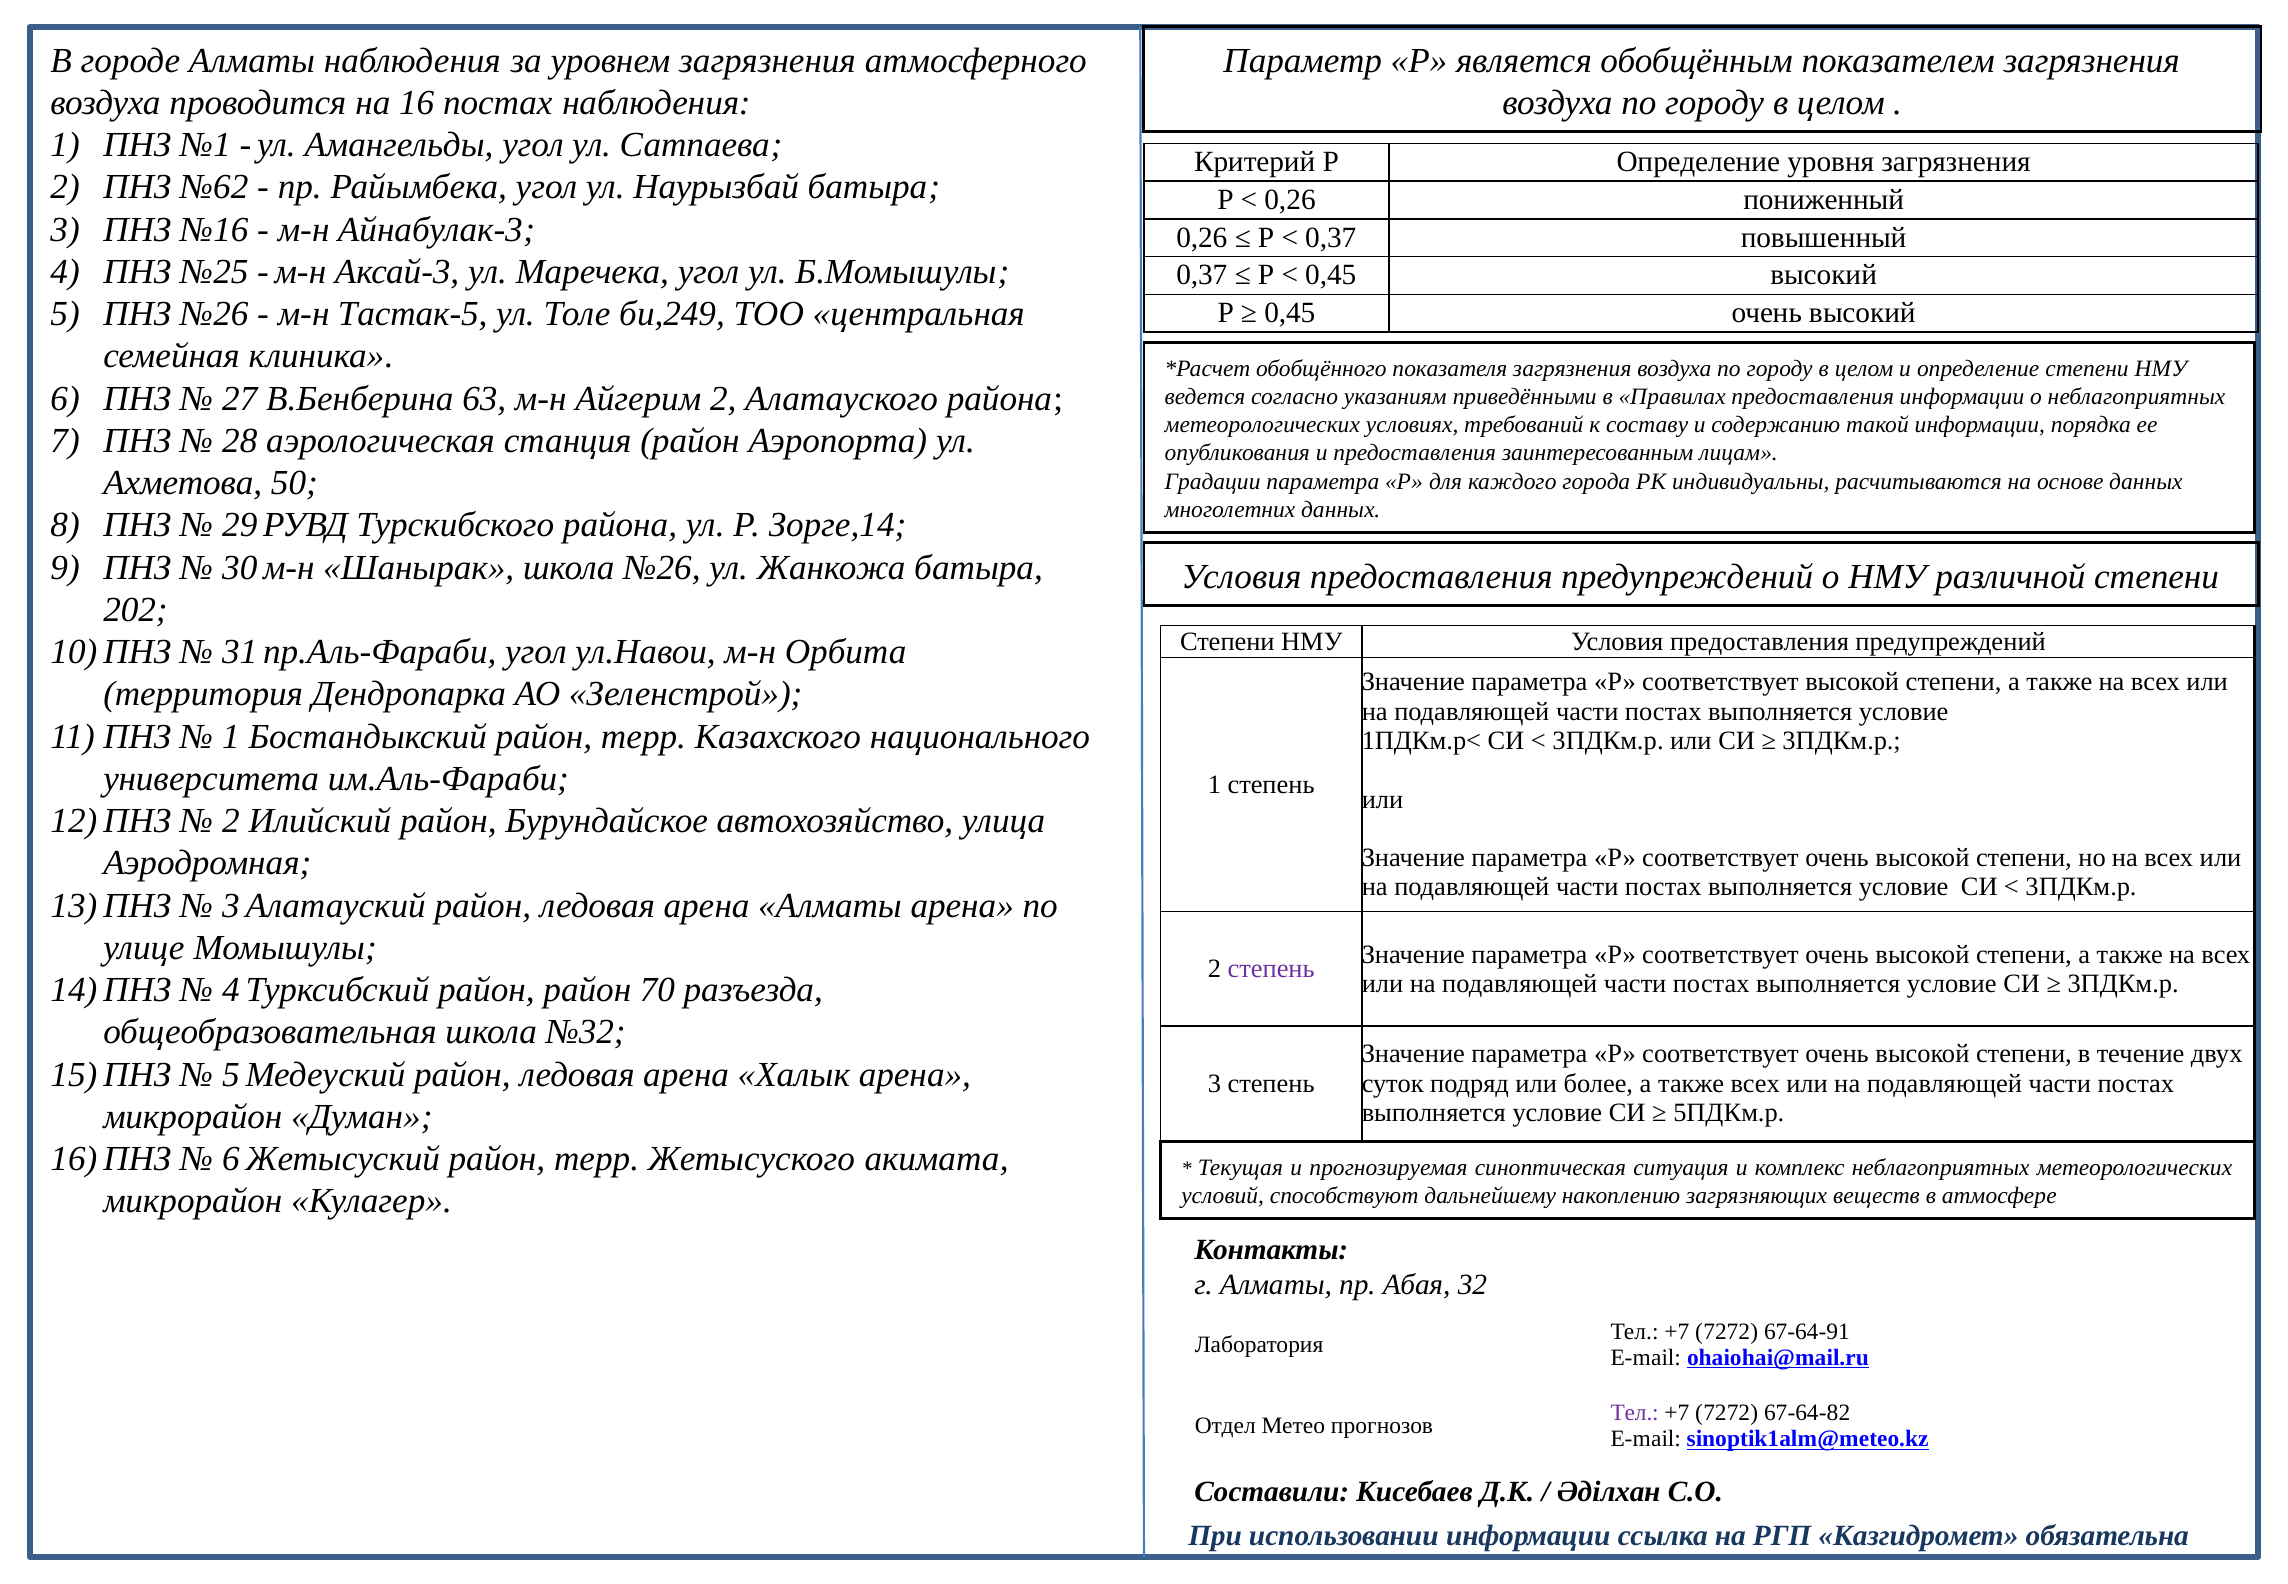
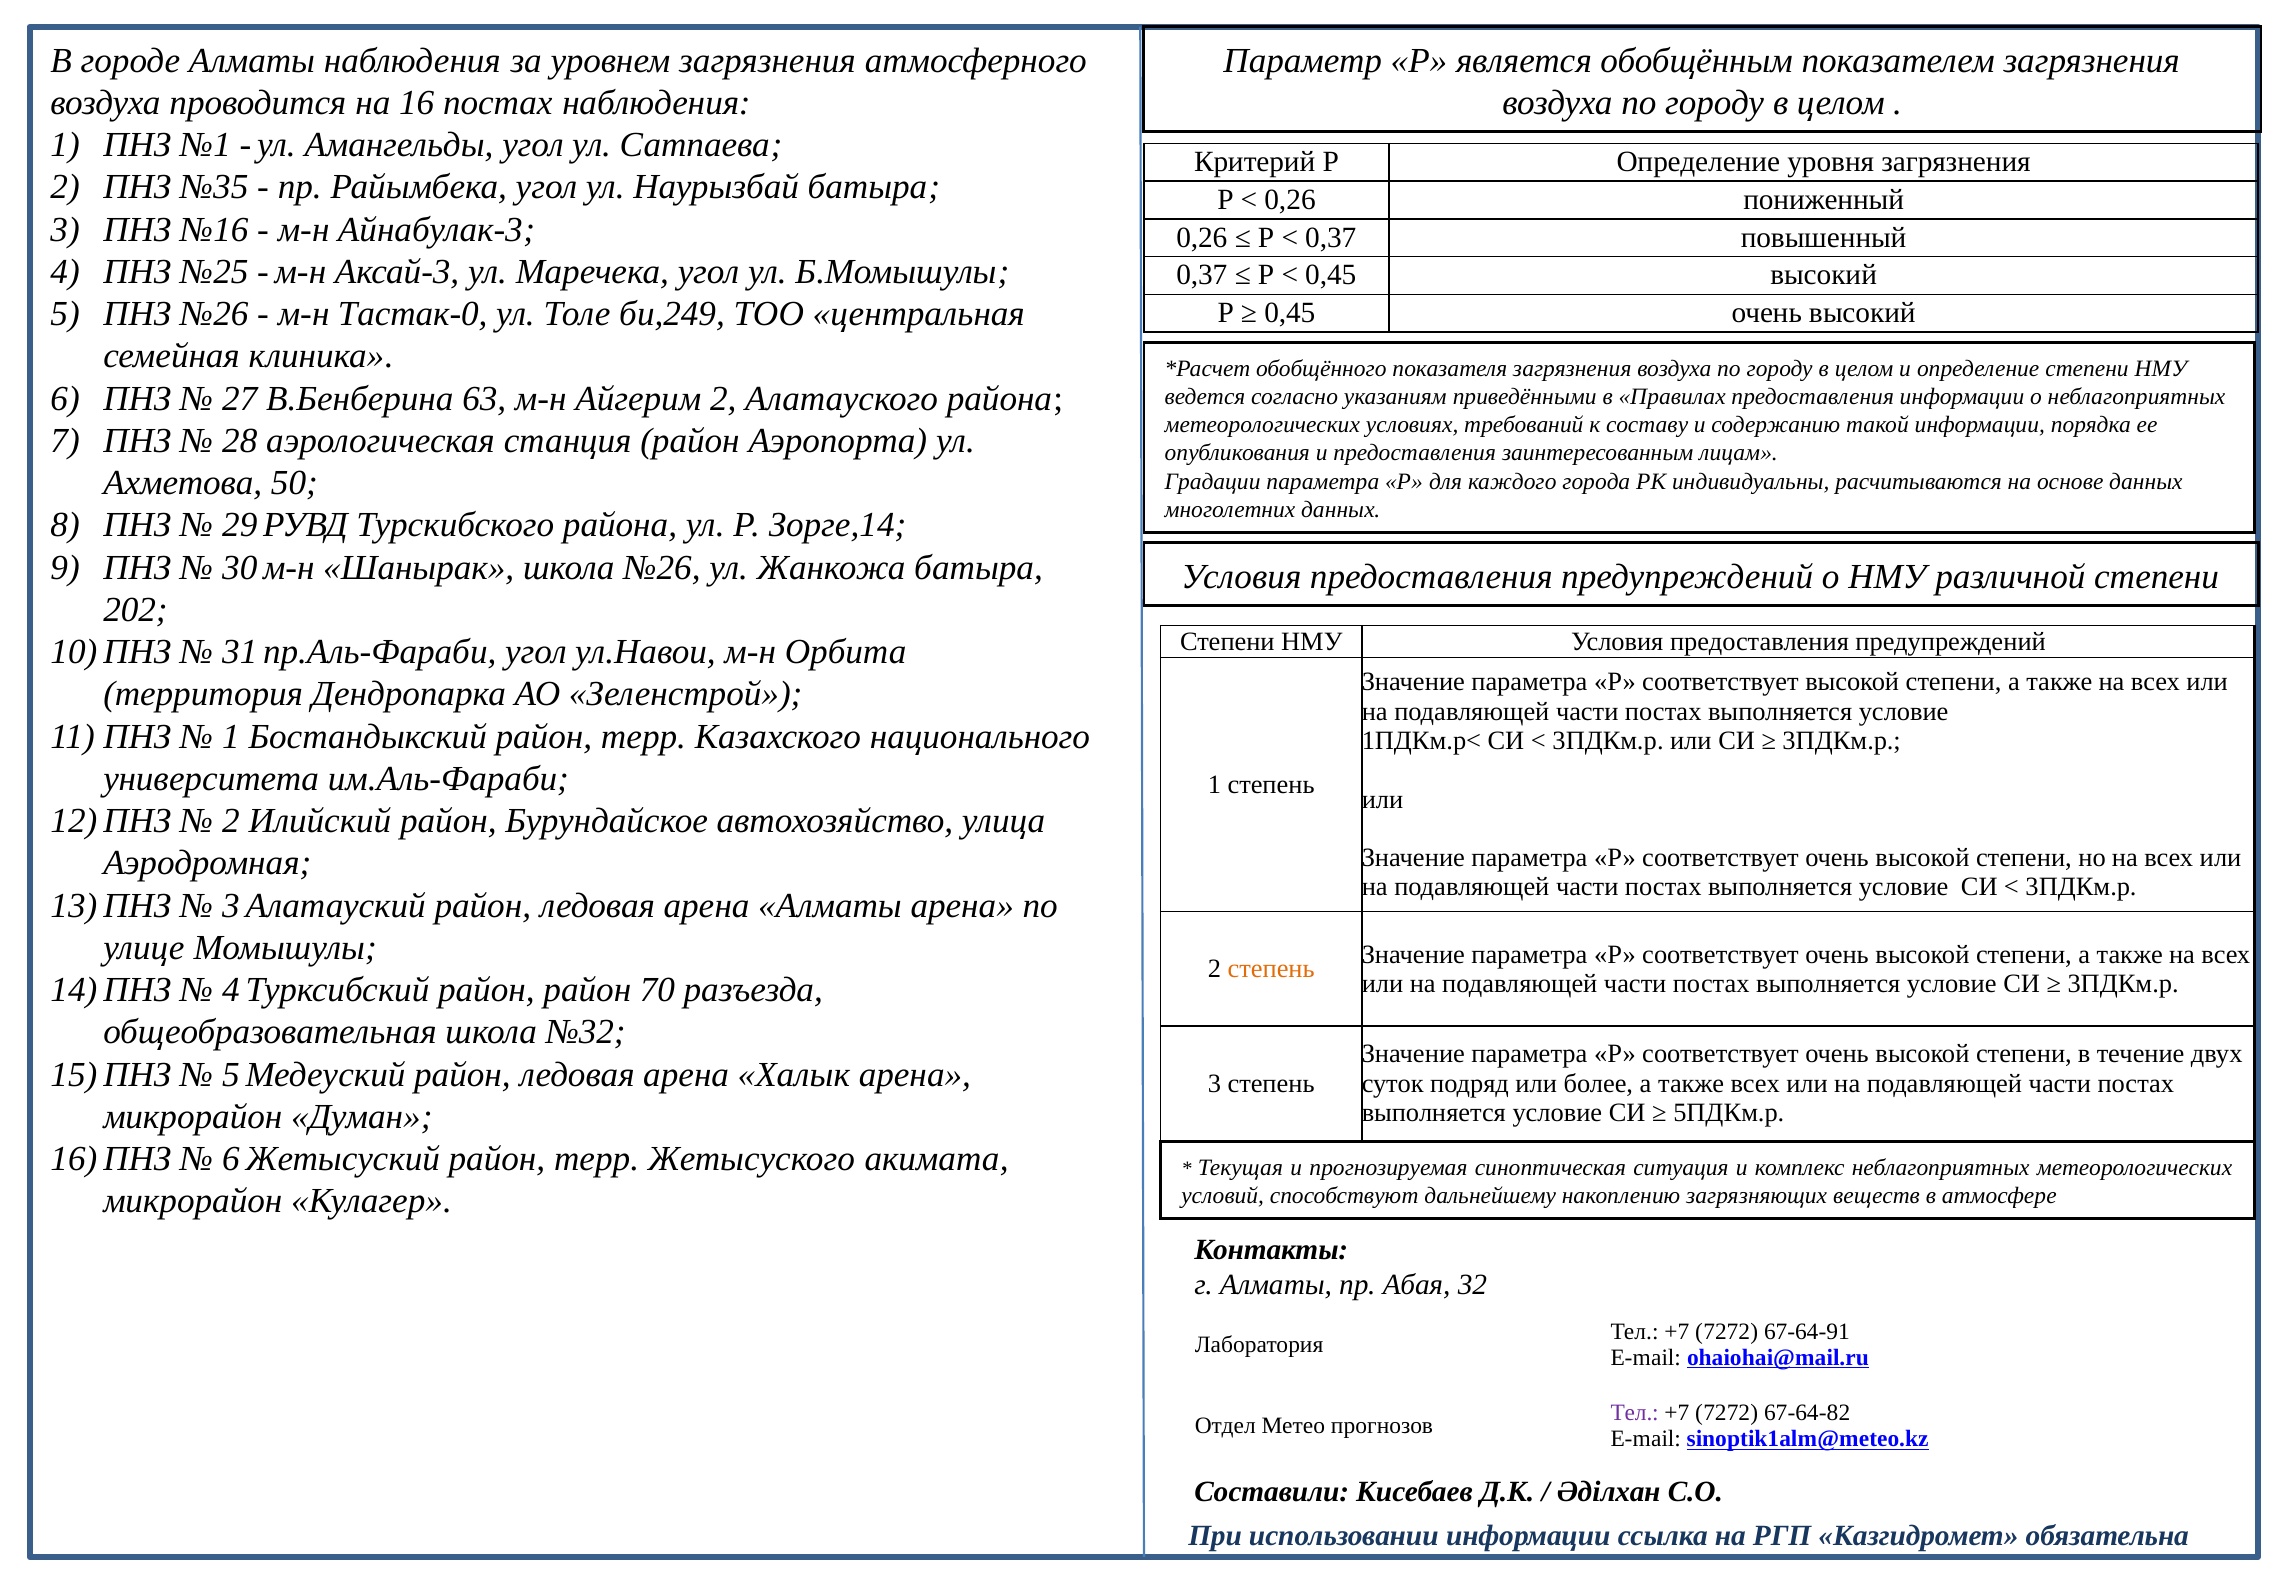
№62: №62 -> №35 (214, 187)
Тастак-5: Тастак-5 -> Тастак-0 (413, 314)
степень colour: purple -> orange (1271, 969)
